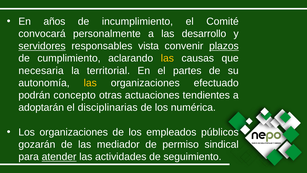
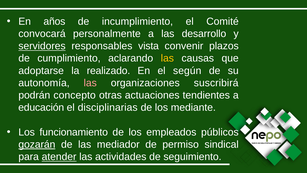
plazos underline: present -> none (224, 46)
necesaria: necesaria -> adoptarse (41, 71)
territorial: territorial -> realizado (109, 71)
partes: partes -> según (187, 71)
las colour: yellow -> pink (90, 83)
efectuado: efectuado -> suscribirá (216, 83)
adoptarán: adoptarán -> educación (41, 107)
numérica: numérica -> mediante (193, 107)
Los organizaciones: organizaciones -> funcionamiento (74, 132)
gozarán underline: none -> present (37, 144)
